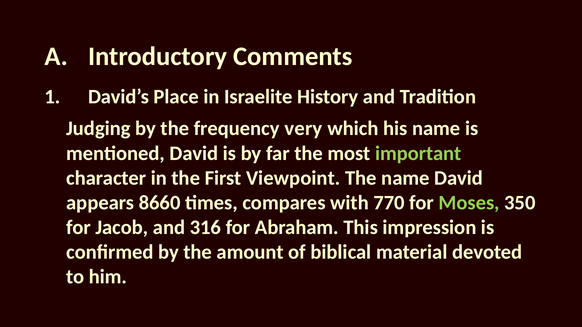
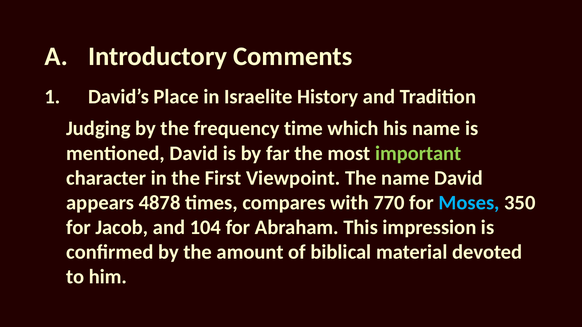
very: very -> time (304, 129)
8660: 8660 -> 4878 (160, 203)
Moses colour: light green -> light blue (469, 203)
316: 316 -> 104 (205, 228)
